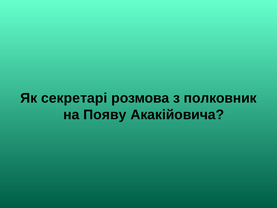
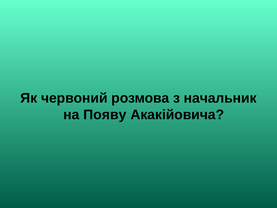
секретарі: секретарі -> червоний (74, 98)
полковник: полковник -> начальник (220, 98)
